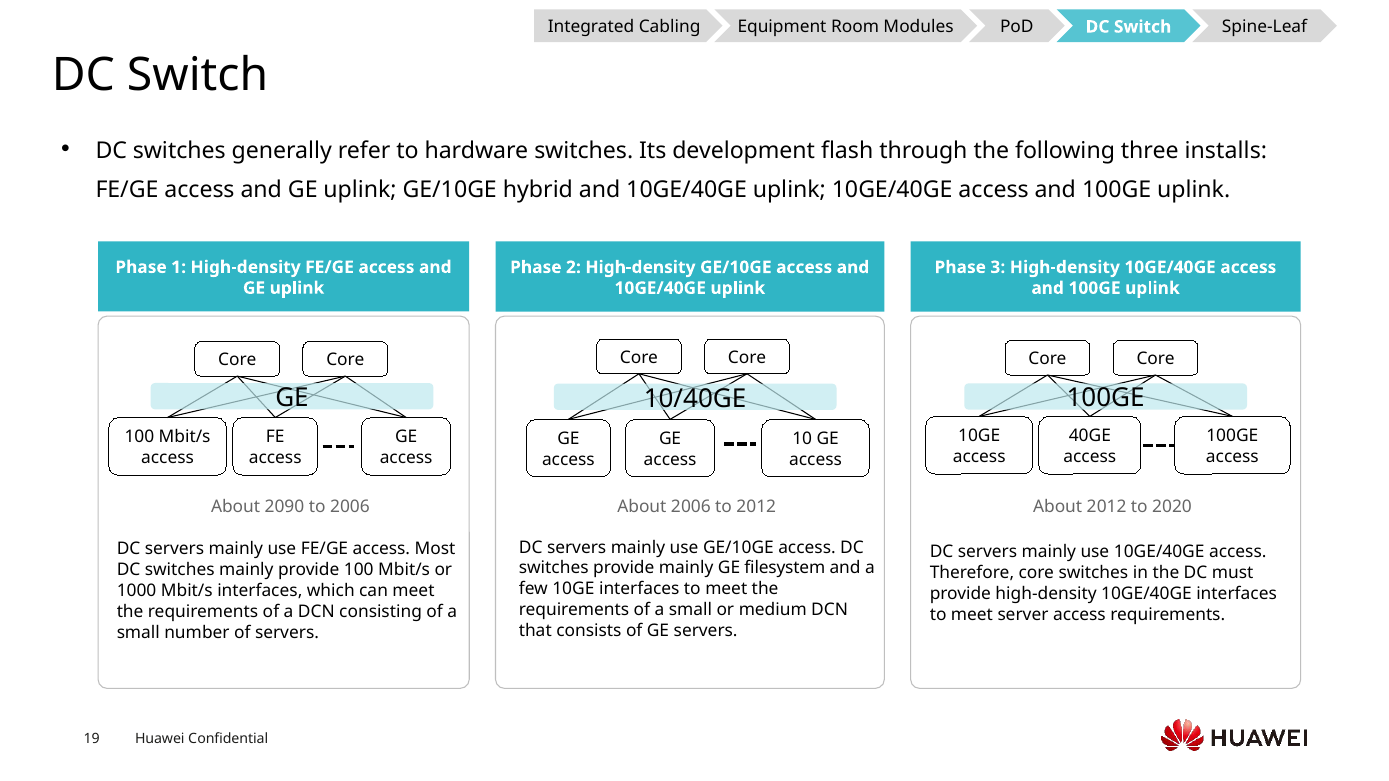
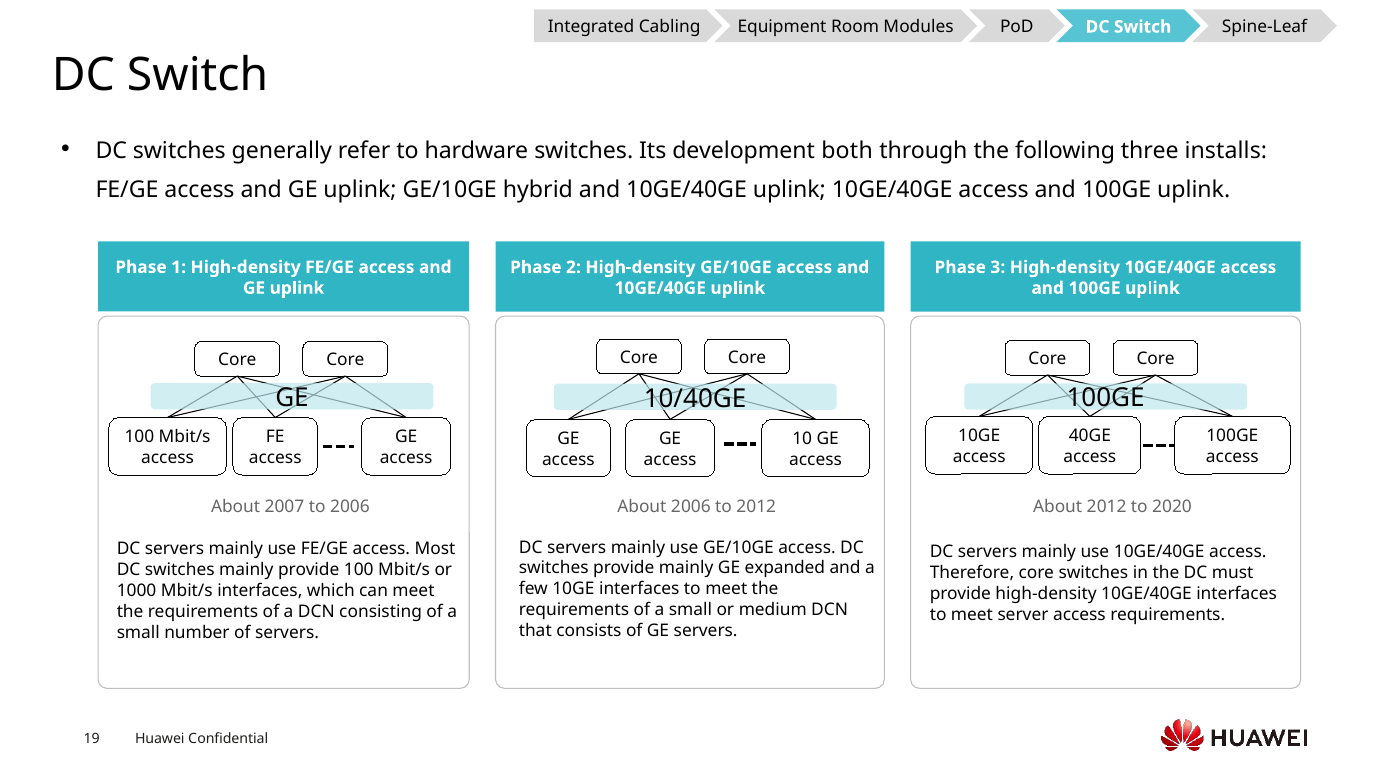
flash: flash -> both (847, 151)
2090: 2090 -> 2007 (284, 507)
filesystem: filesystem -> expanded (785, 568)
